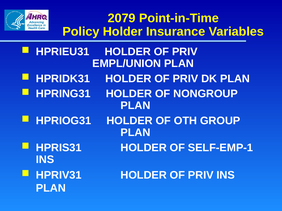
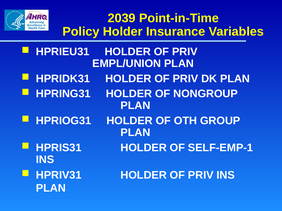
2079: 2079 -> 2039 (122, 18)
